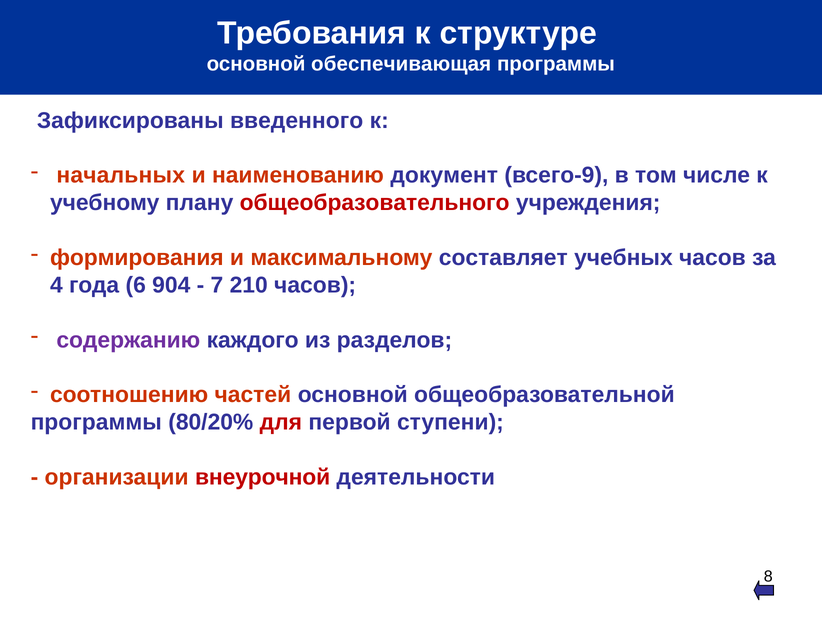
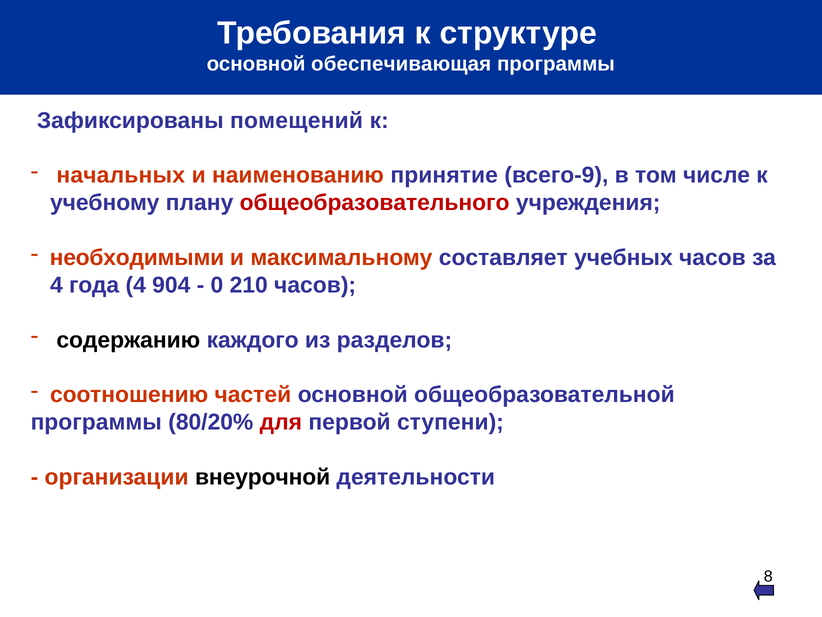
введенного: введенного -> помещений (297, 120)
документ: документ -> принятие (444, 175)
формирования: формирования -> необходимыми (137, 258)
года 6: 6 -> 4 (136, 285)
7: 7 -> 0 (217, 285)
содержанию colour: purple -> black (128, 340)
внеурочной colour: red -> black (263, 477)
